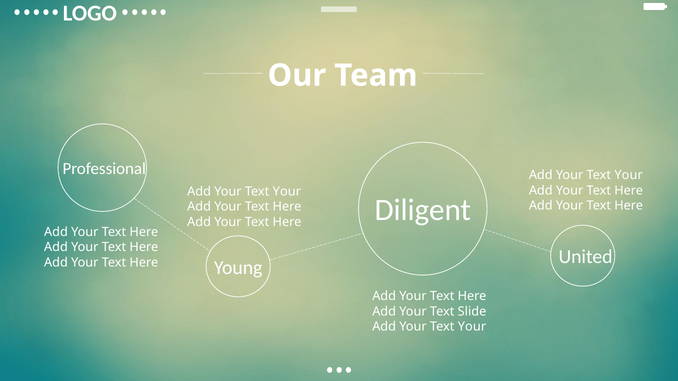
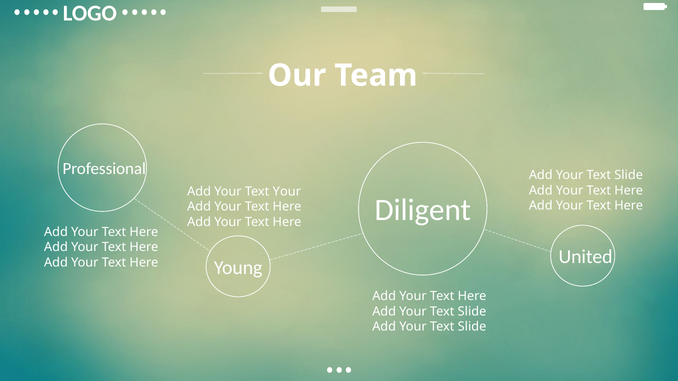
Your: Your -> Slide (629, 175)
Your: Your -> Slide (472, 327)
